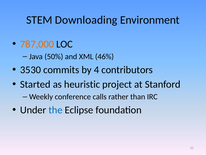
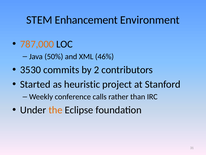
Downloading: Downloading -> Enhancement (86, 20)
4: 4 -> 2 (96, 70)
the colour: blue -> orange (56, 110)
